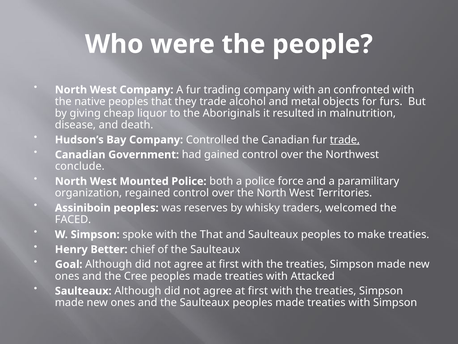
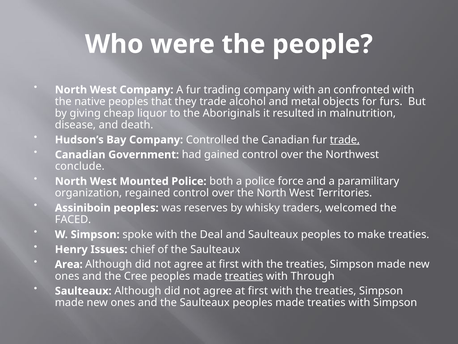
the That: That -> Deal (211, 234)
Better: Better -> Issues (109, 249)
Goal: Goal -> Area (69, 264)
treaties underline: none -> present (244, 276)
Attacked: Attacked -> Through (313, 276)
